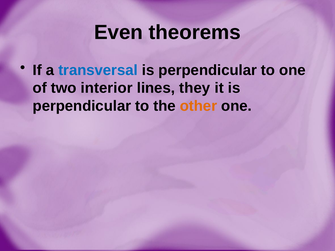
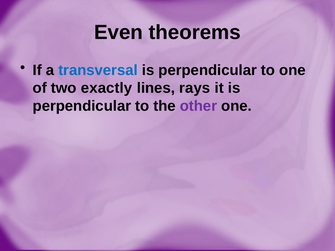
interior: interior -> exactly (107, 88)
they: they -> rays (195, 88)
other colour: orange -> purple (198, 106)
